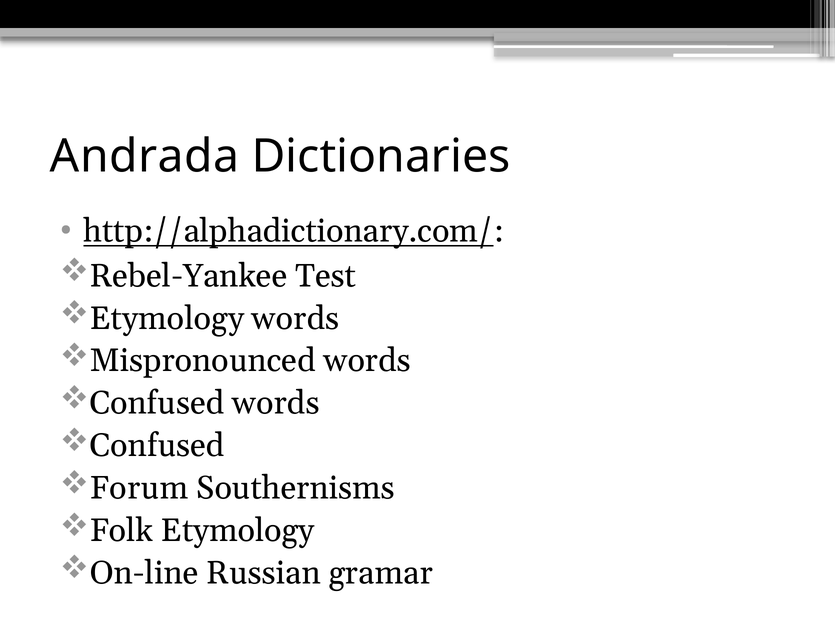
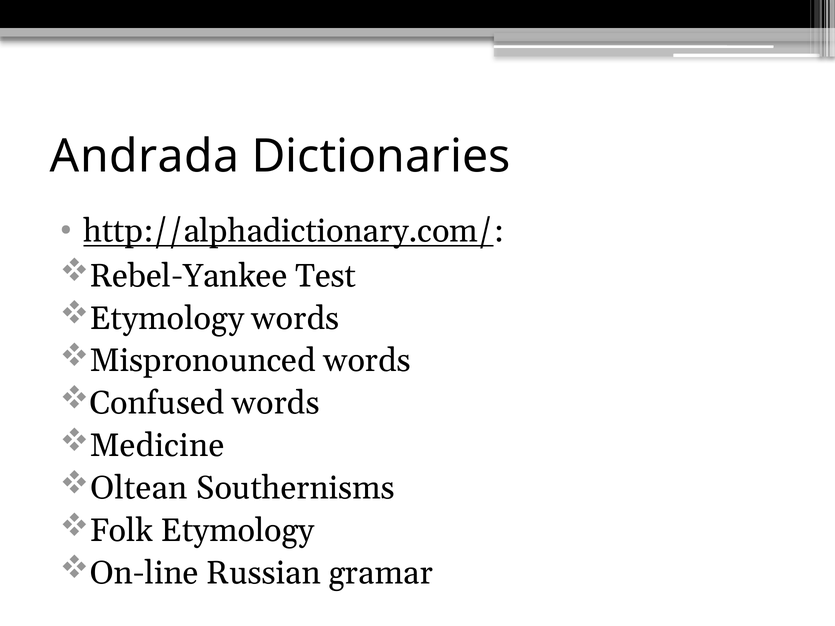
Confused: Confused -> Medicine (157, 446)
Forum: Forum -> Oltean (139, 488)
